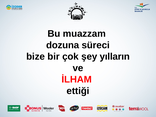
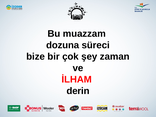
yılların: yılların -> zaman (115, 57)
ettiği: ettiği -> derin (78, 91)
